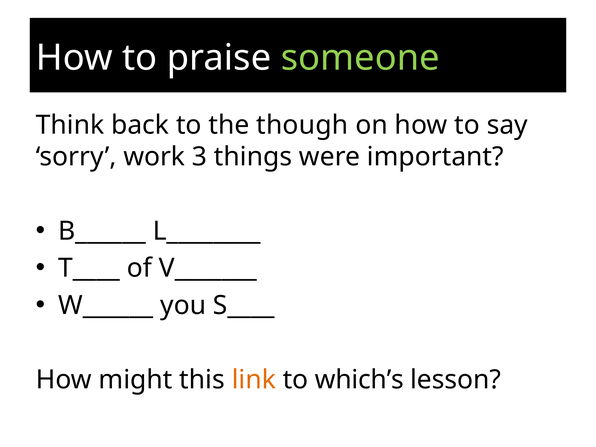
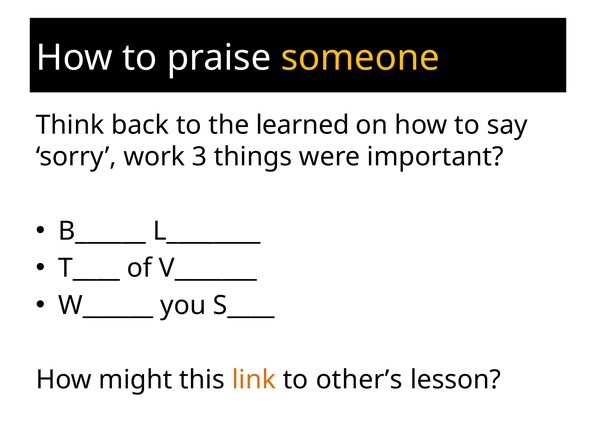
someone colour: light green -> yellow (360, 58)
though: though -> learned (303, 125)
which’s: which’s -> other’s (359, 380)
